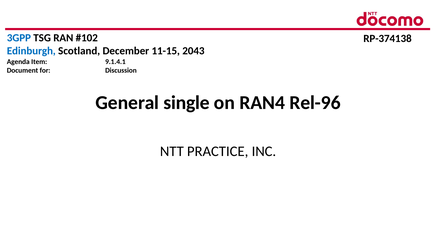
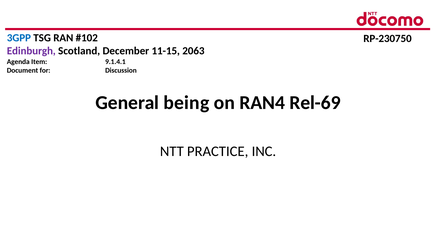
RP-374138: RP-374138 -> RP-230750 (387, 38)
Edinburgh colour: blue -> purple (31, 51)
2043: 2043 -> 2063 (193, 51)
single: single -> being (186, 103)
Rel-96: Rel-96 -> Rel-69 (315, 103)
